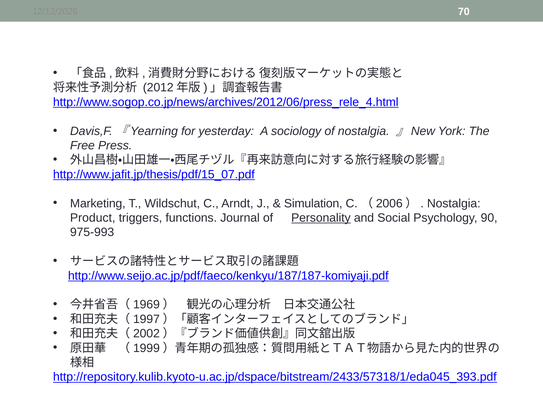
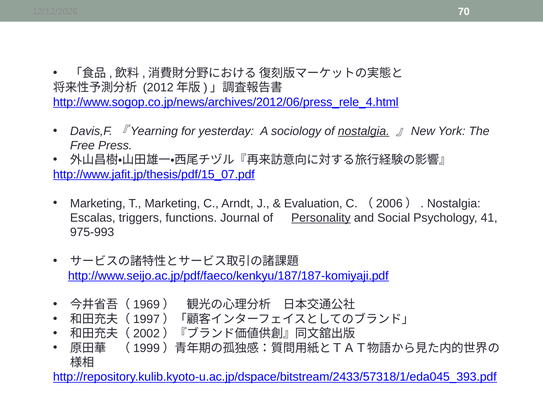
nostalgia underline: none -> present (364, 131)
T Wildschut: Wildschut -> Marketing (172, 204)
Simulation: Simulation -> Evaluation (313, 204)
Product: Product -> Escalas (93, 218)
90: 90 -> 41 (489, 218)
